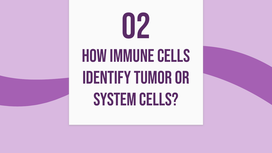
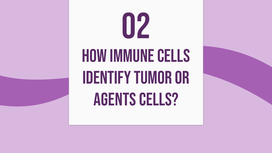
system: system -> agents (115, 100)
